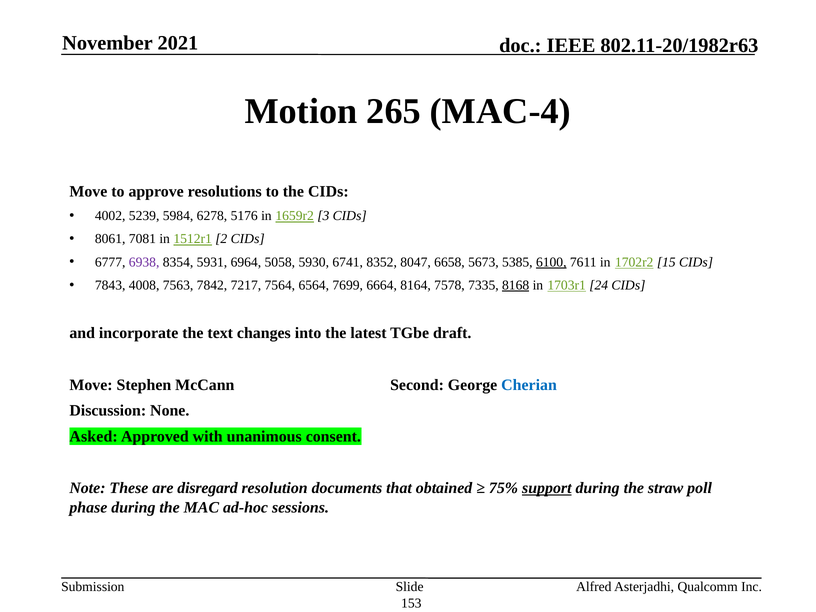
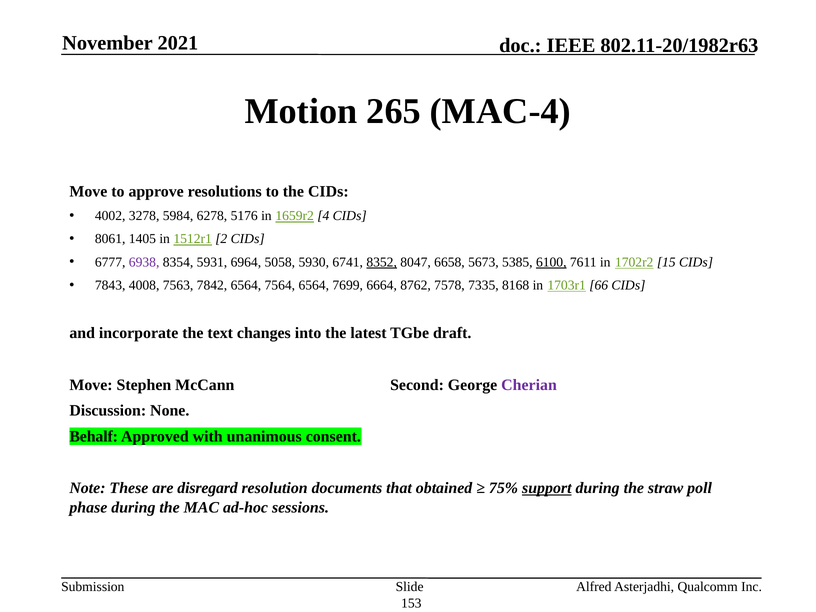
5239: 5239 -> 3278 (144, 216)
3: 3 -> 4 (323, 216)
7081: 7081 -> 1405 (142, 239)
8352 underline: none -> present (382, 262)
7842 7217: 7217 -> 6564 (246, 285)
8164: 8164 -> 8762 (416, 285)
8168 underline: present -> none (516, 285)
24: 24 -> 66 (599, 285)
Cherian colour: blue -> purple (529, 385)
Asked: Asked -> Behalf (94, 436)
